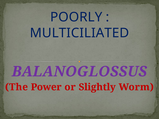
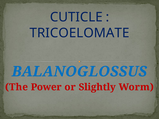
POORLY: POORLY -> CUTICLE (76, 17)
MULTICILIATED: MULTICILIATED -> TRICOELOMATE (79, 33)
BALANOGLOSSUS colour: purple -> blue (79, 72)
